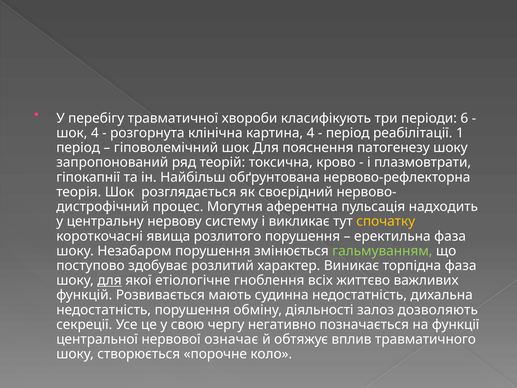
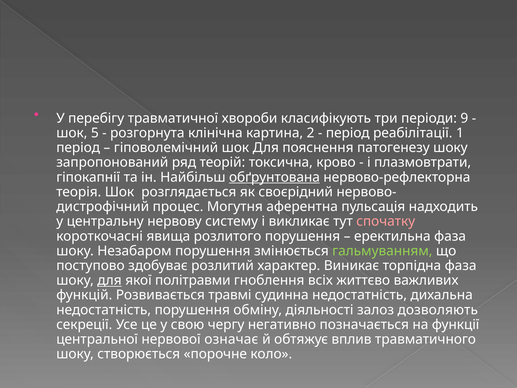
6: 6 -> 9 (464, 118)
шок 4: 4 -> 5 (95, 133)
картина 4: 4 -> 2 (311, 133)
обґрунтована underline: none -> present (274, 177)
спочатку colour: yellow -> pink (386, 221)
етіологічне: етіологічне -> політравми (193, 280)
мають: мають -> травмі (230, 295)
